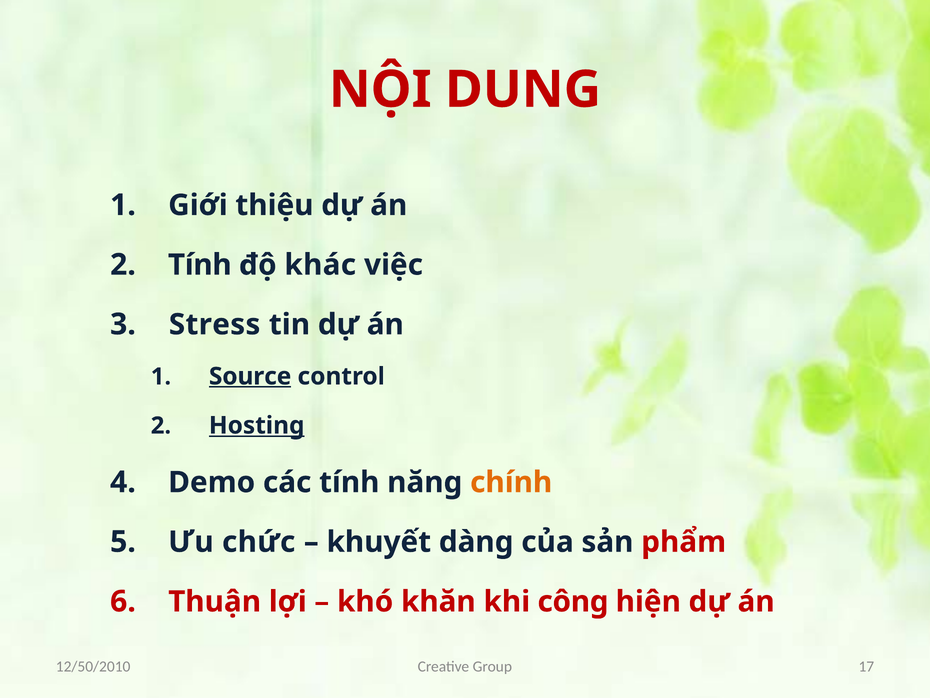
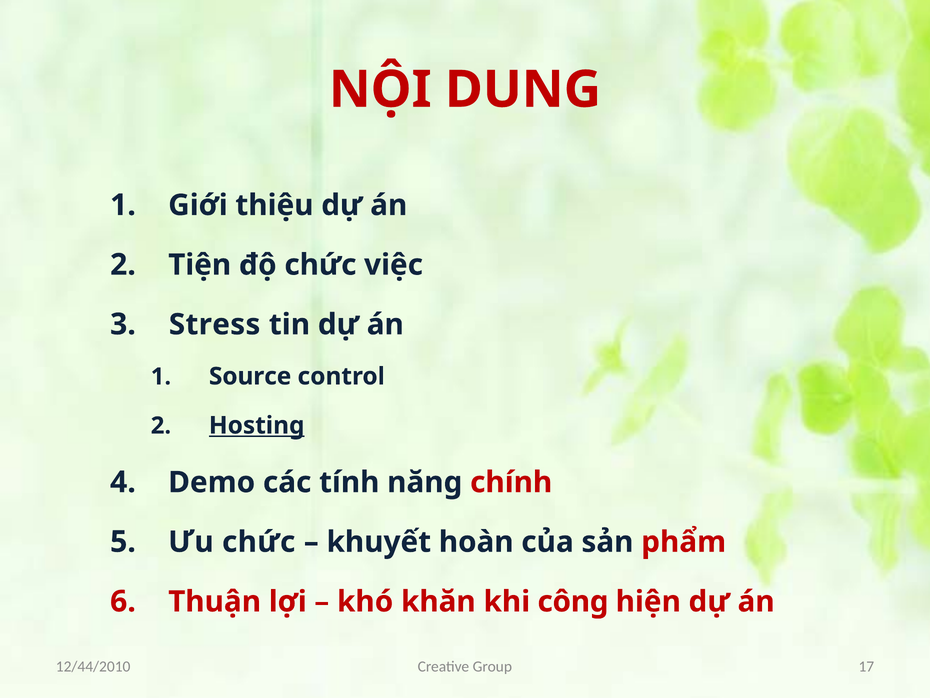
Tính: Tính -> Tiện (200, 265)
độ khác: khác -> chức (320, 265)
Source underline: present -> none (250, 376)
chính colour: orange -> red (511, 482)
dàng: dàng -> hoàn (476, 542)
12/50/2010: 12/50/2010 -> 12/44/2010 (93, 666)
